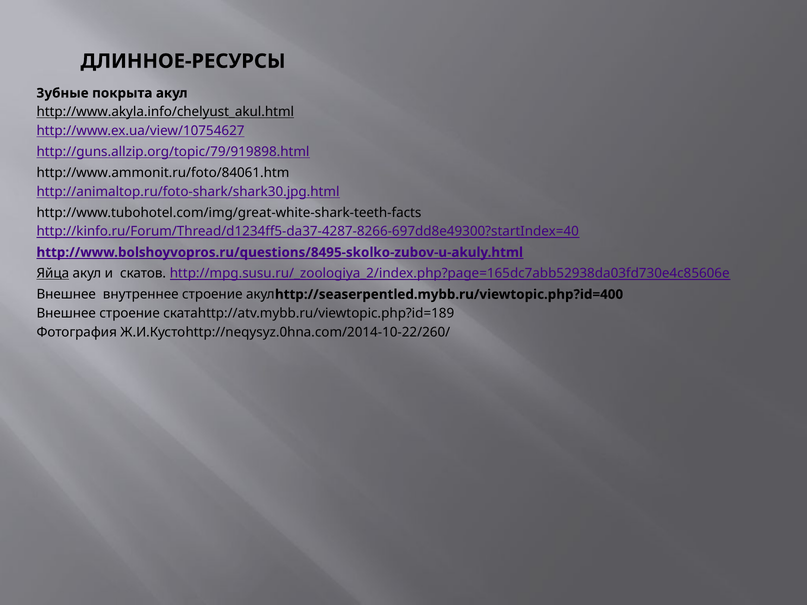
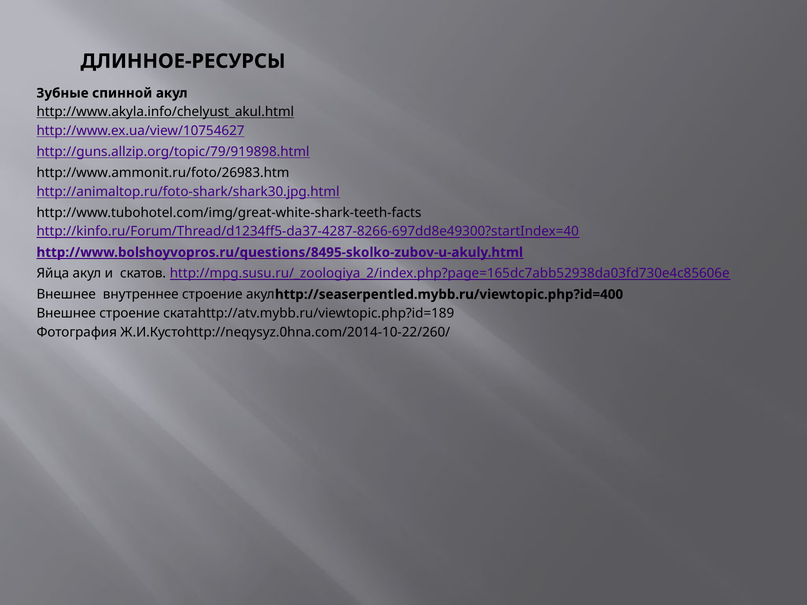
покрыта: покрыта -> спинной (122, 93)
http://www.ammonit.ru/foto/84061.htm: http://www.ammonit.ru/foto/84061.htm -> http://www.ammonit.ru/foto/26983.htm (163, 173)
Яйца underline: present -> none (53, 274)
